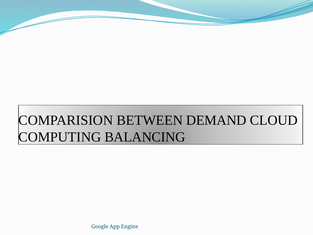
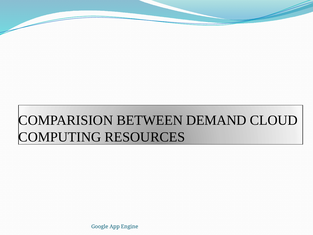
BALANCING: BALANCING -> RESOURCES (145, 137)
